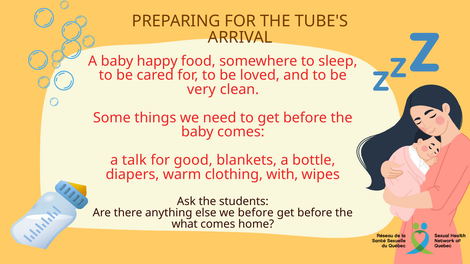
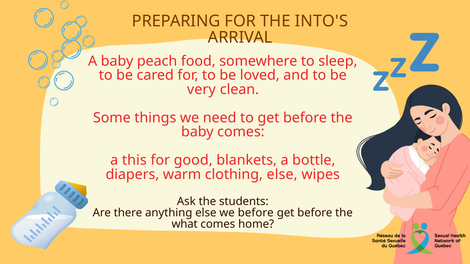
TUBE'S: TUBE'S -> INTO'S (321, 21)
happy: happy -> peach (157, 61)
talk: talk -> this (134, 161)
clothing with: with -> else (282, 175)
